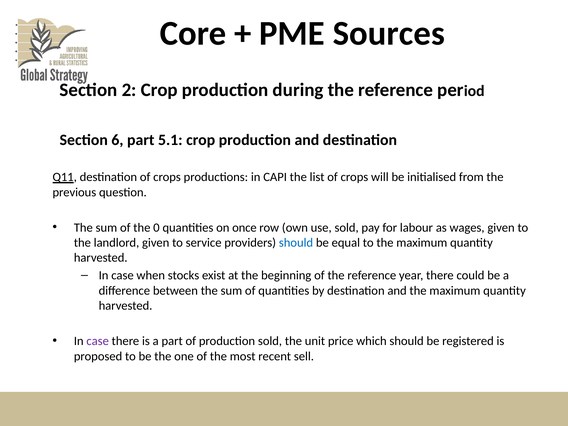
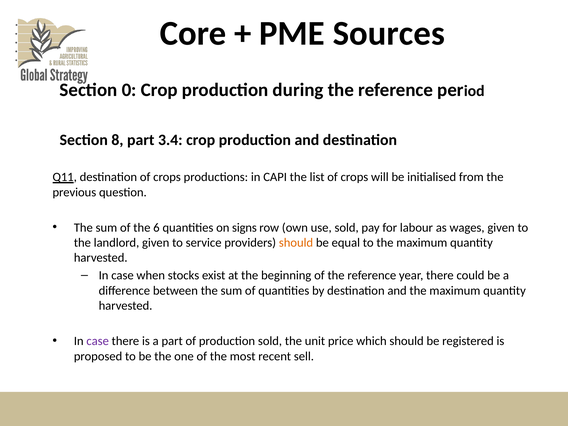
2: 2 -> 0 (129, 90)
6: 6 -> 8 (117, 140)
5.1: 5.1 -> 3.4 (170, 140)
0: 0 -> 6 (156, 228)
once: once -> signs (244, 228)
should colour: blue -> orange (296, 243)
